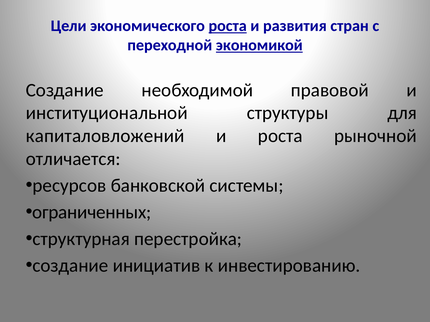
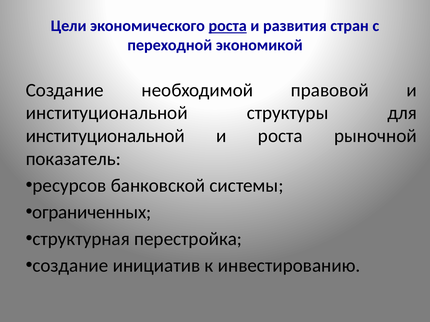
экономикой underline: present -> none (259, 45)
капиталовложений: капиталовложений -> институциональной (105, 136)
отличается: отличается -> показатель (73, 159)
